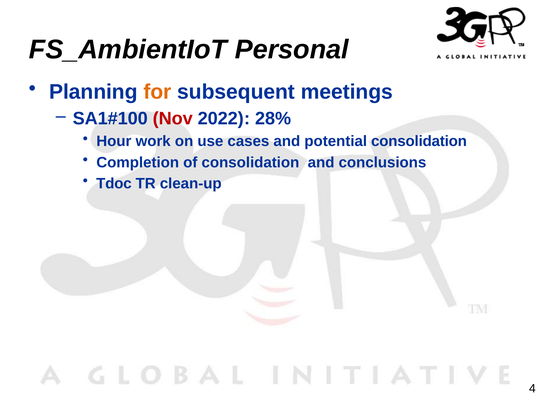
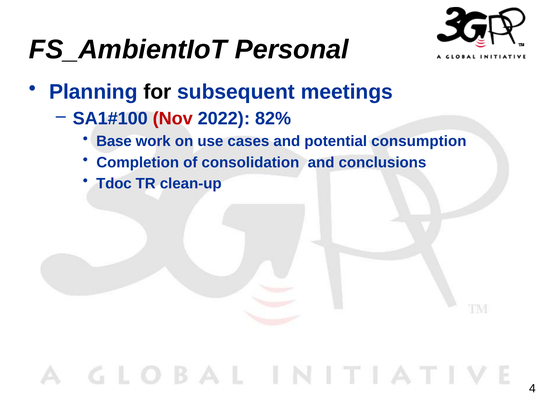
for colour: orange -> black (157, 92)
28%: 28% -> 82% (273, 119)
Hour: Hour -> Base (114, 141)
potential consolidation: consolidation -> consumption (419, 141)
